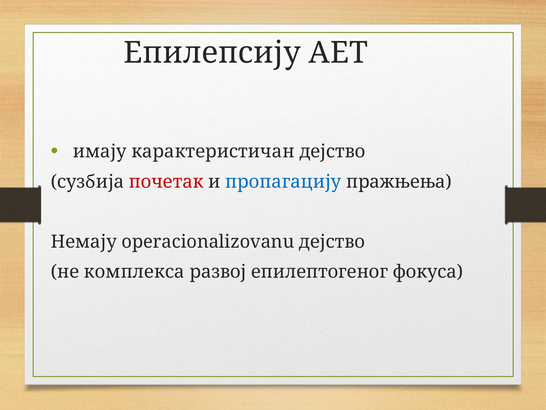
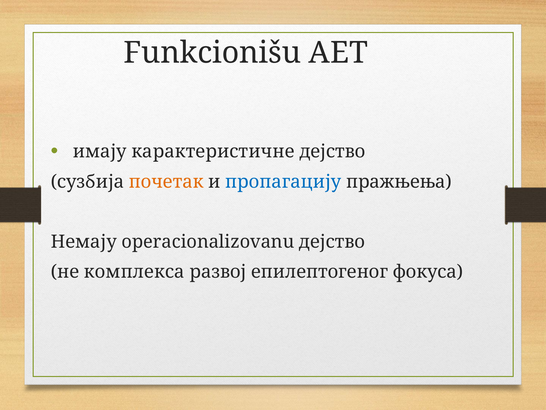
Епилепсију: Епилепсију -> Funkcionišu (212, 53)
карактеристичан: карактеристичан -> карактеристичне (213, 151)
почетак colour: red -> orange (166, 181)
